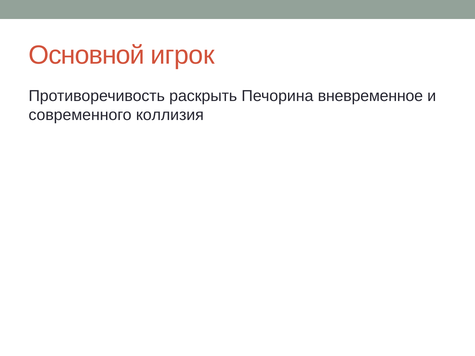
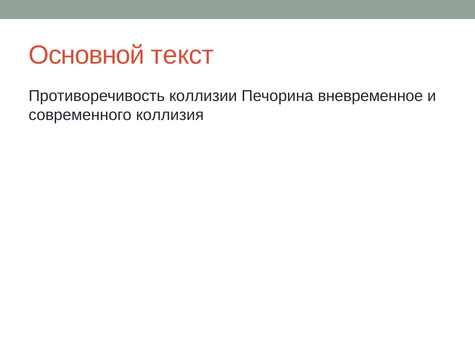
игрок: игрок -> текст (182, 55)
раскрыть: раскрыть -> коллизии (203, 96)
